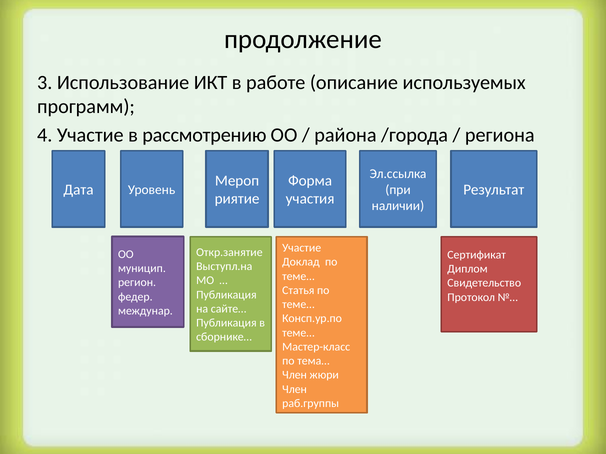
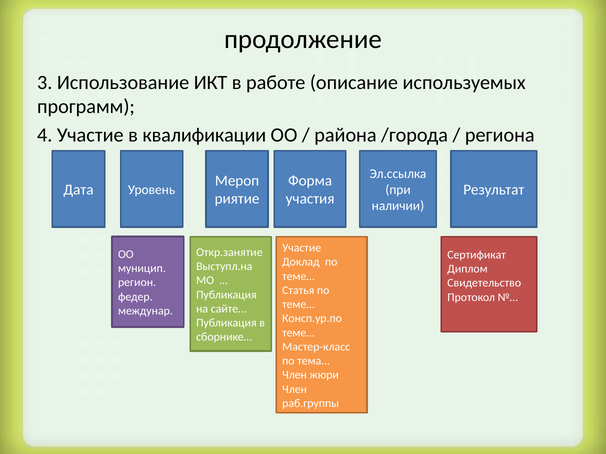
рассмотрению: рассмотрению -> квалификации (204, 135)
